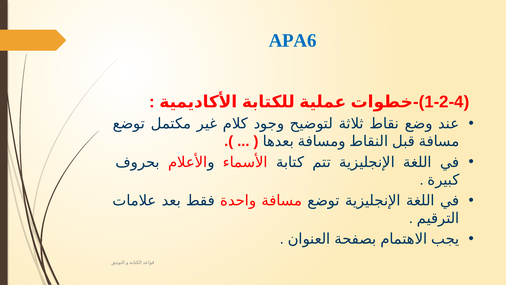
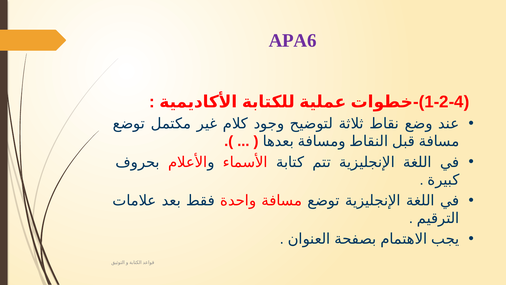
APA6 colour: blue -> purple (293, 41)
